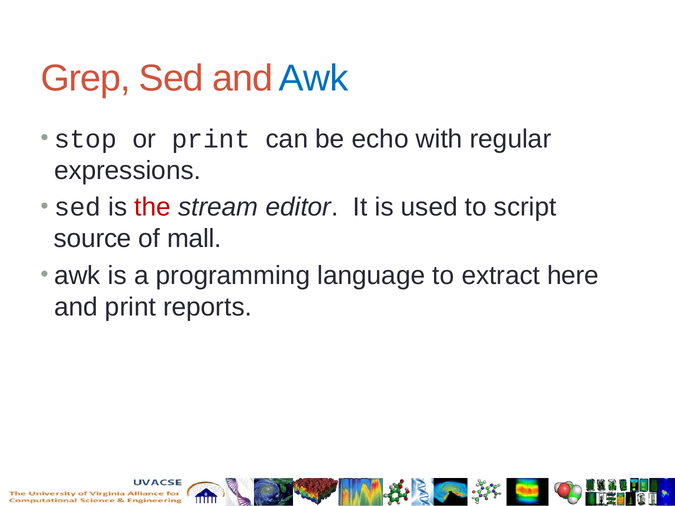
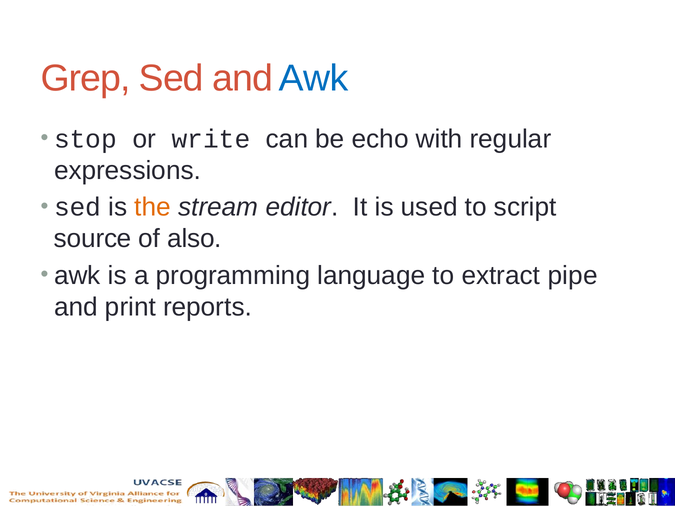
or print: print -> write (211, 139)
the colour: red -> orange (153, 207)
mall: mall -> also (194, 239)
here: here -> pipe (573, 276)
